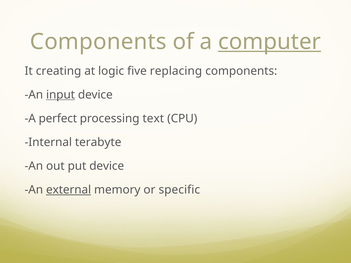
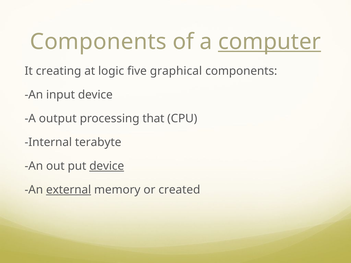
replacing: replacing -> graphical (176, 71)
input underline: present -> none (61, 95)
perfect: perfect -> output (58, 119)
text: text -> that (153, 119)
device underline: none -> present (107, 166)
specific: specific -> created (179, 190)
